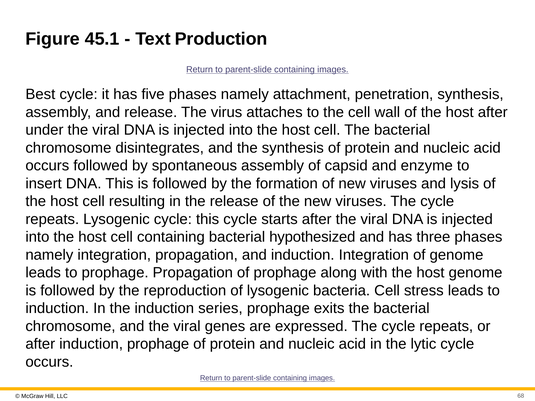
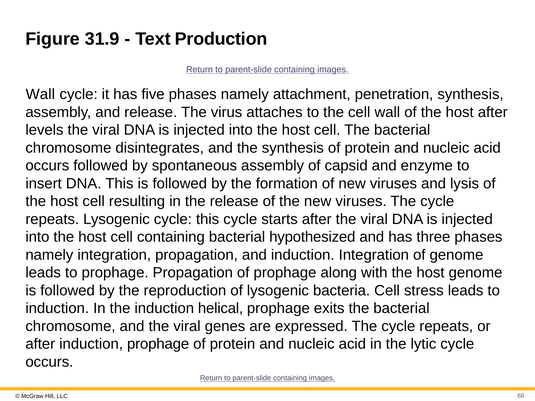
45.1: 45.1 -> 31.9 (102, 39)
Best: Best -> Wall (40, 94)
under: under -> levels (44, 130)
series: series -> helical (221, 308)
